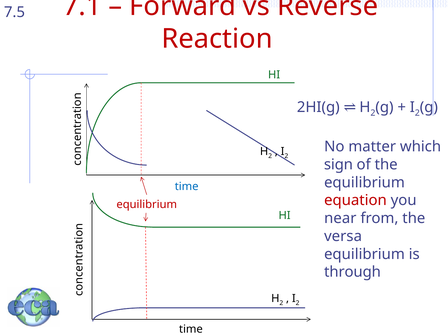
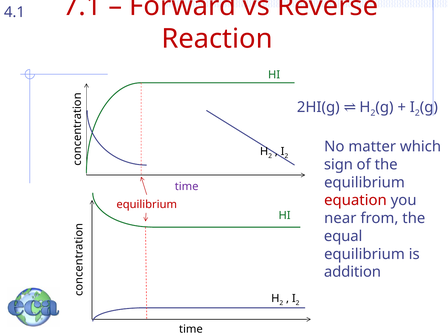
7.5: 7.5 -> 4.1 (14, 12)
time colour: blue -> purple (187, 186)
versa: versa -> equal (343, 236)
through: through -> addition (353, 272)
